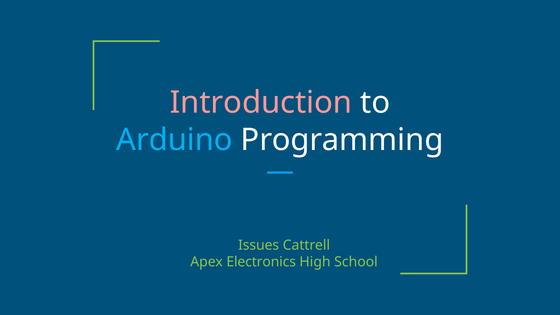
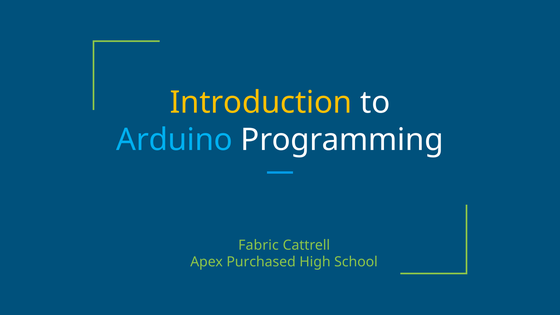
Introduction colour: pink -> yellow (261, 103)
Issues: Issues -> Fabric (258, 245)
Electronics: Electronics -> Purchased (261, 262)
